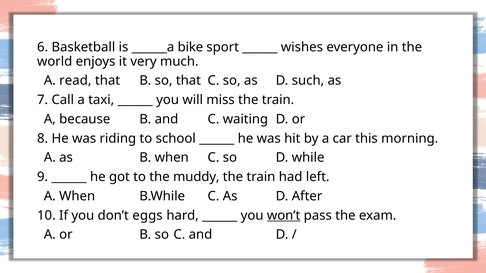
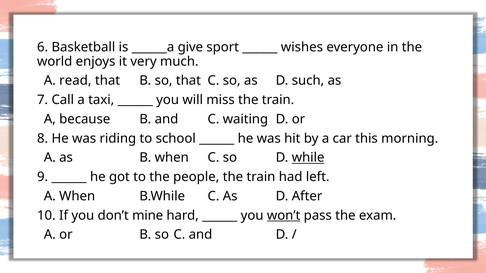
bike: bike -> give (190, 47)
while underline: none -> present (308, 158)
muddy: muddy -> people (196, 177)
eggs: eggs -> mine (148, 216)
